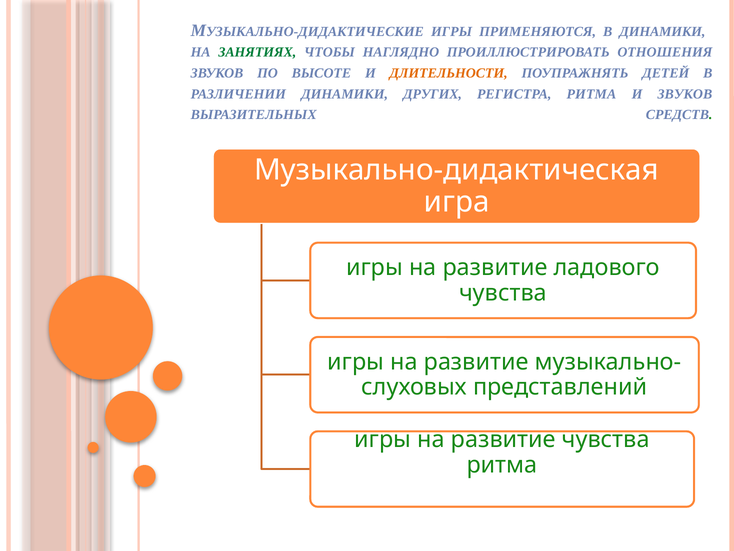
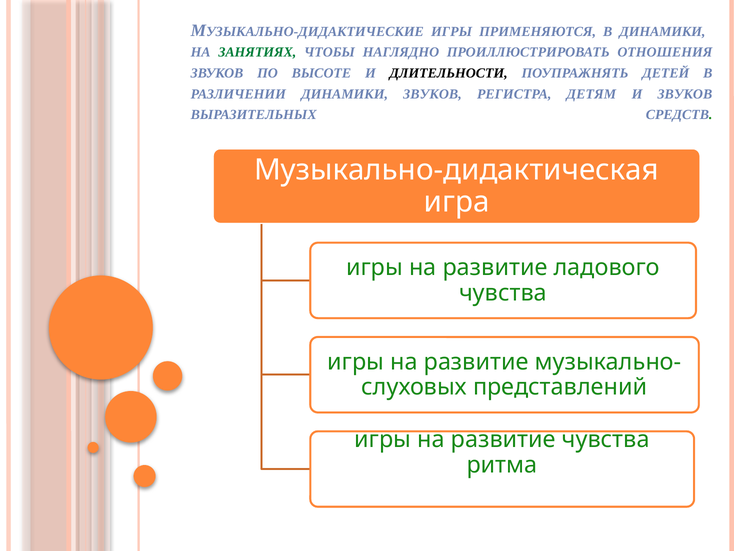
ДЛИТЕЛЬНОСТИ colour: orange -> black (449, 73)
ДИНАМИКИ ДРУГИХ: ДРУГИХ -> ЗВУКОВ (432, 94)
РЕГИСТРА РИТМА: РИТМА -> ДЕТЯМ (591, 94)
